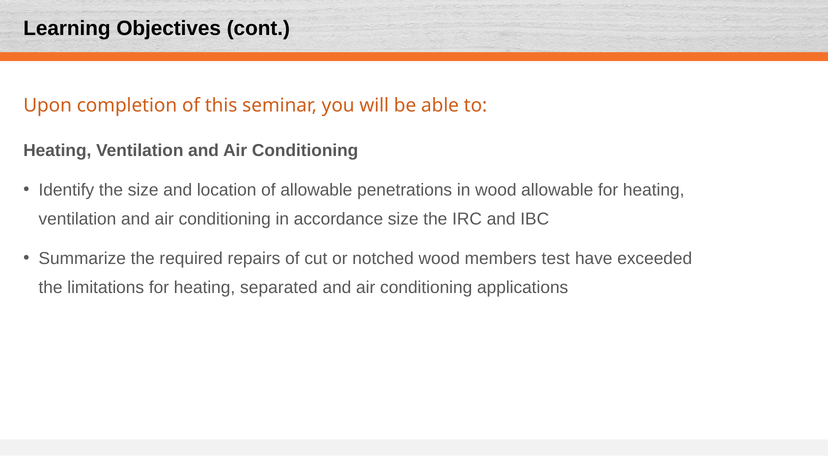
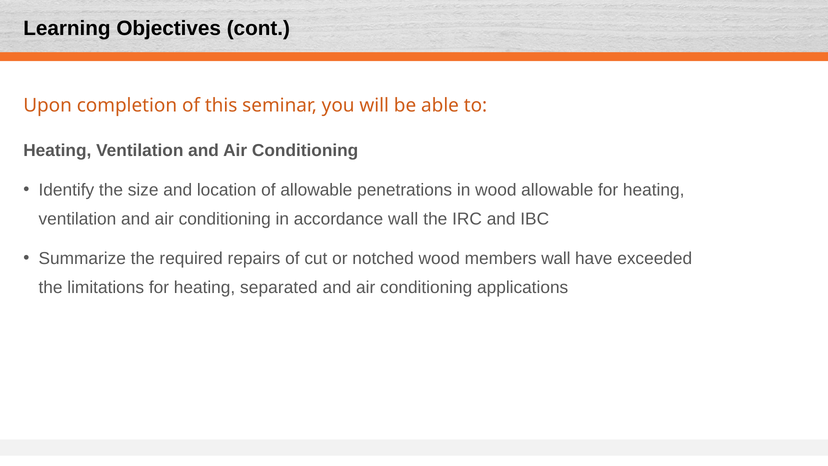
accordance size: size -> wall (403, 219)
members test: test -> wall (556, 258)
